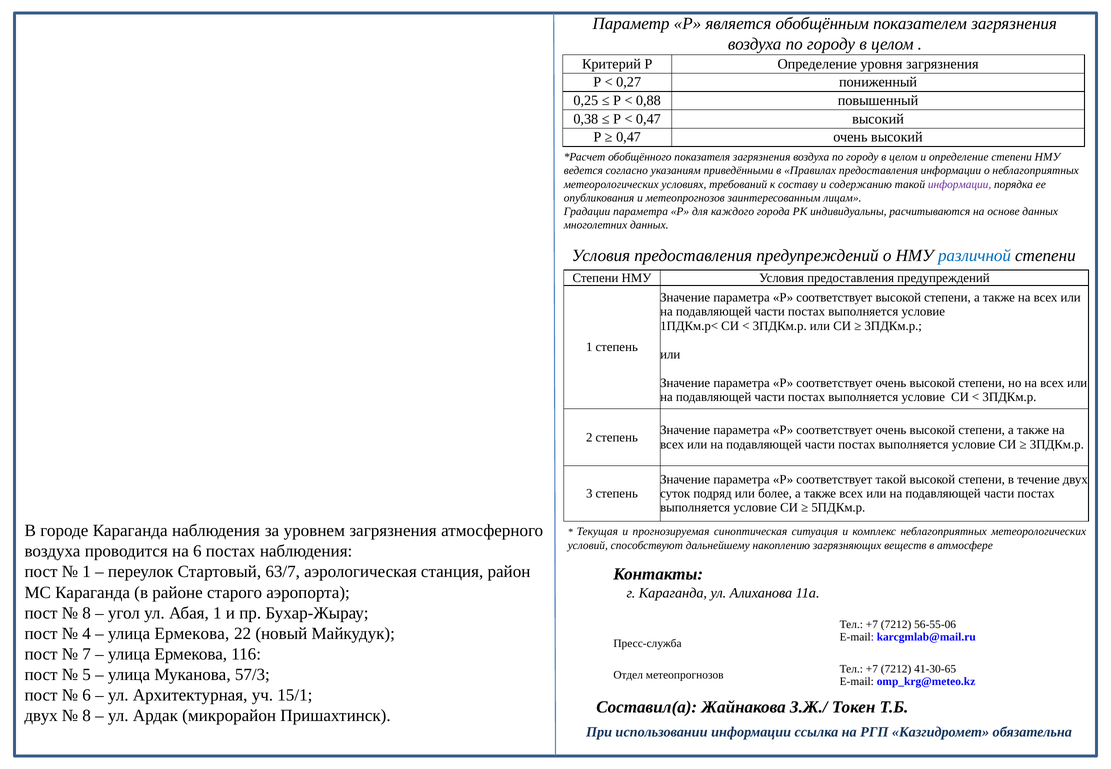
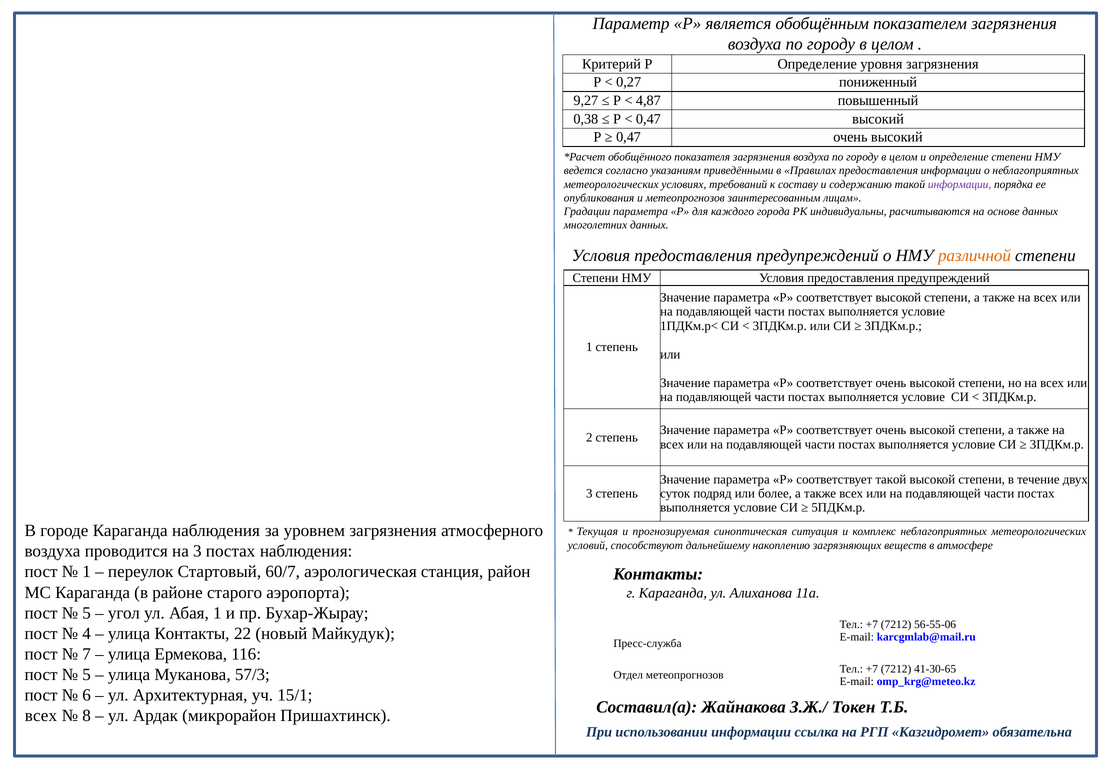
0,25: 0,25 -> 9,27 (586, 101)
0,88: 0,88 -> 4,87 (648, 101)
различной colour: blue -> orange (974, 256)
на 6: 6 -> 3 (197, 551)
63/7: 63/7 -> 60/7 (283, 572)
8: 8 -> 5 (87, 613)
Ермекова: Ермекова -> Контакты (192, 634)
двух: двух -> всех (41, 716)
